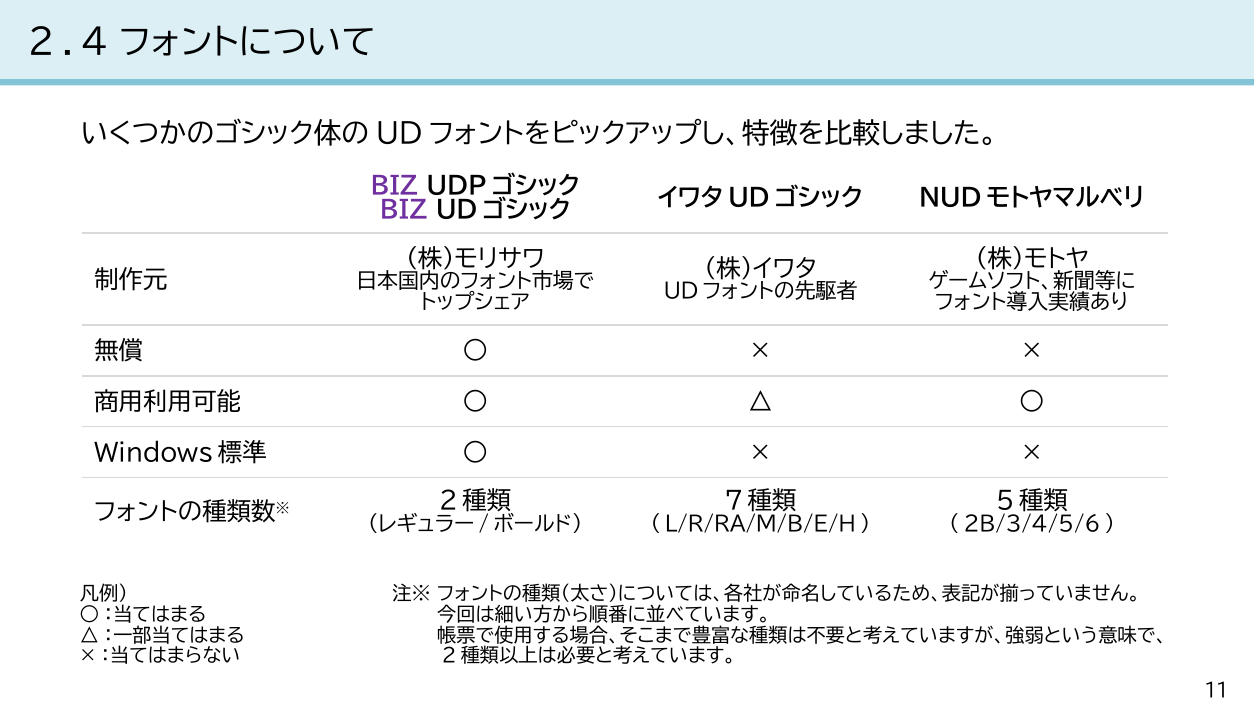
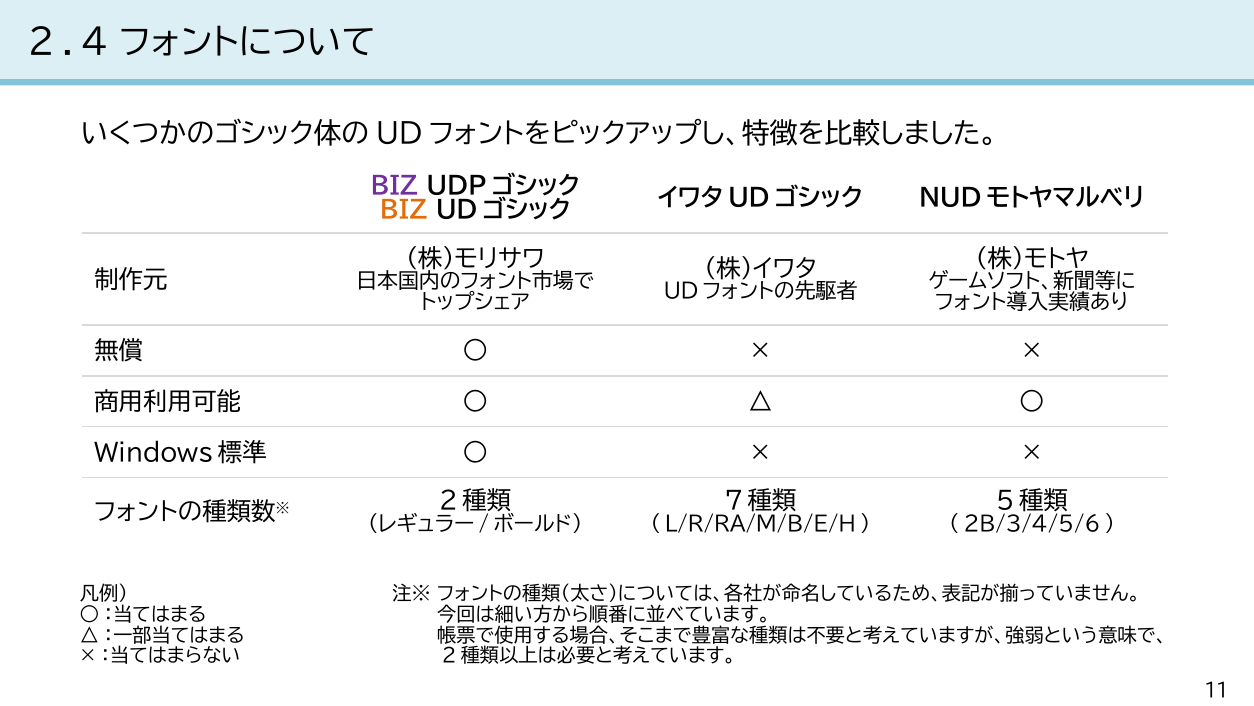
BIZ colour: purple -> orange (404, 210)
